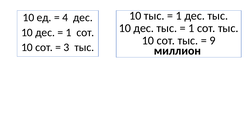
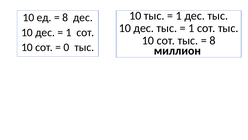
4: 4 -> 8 (65, 17)
9: 9 -> 8 (212, 40)
3: 3 -> 0 (66, 47)
